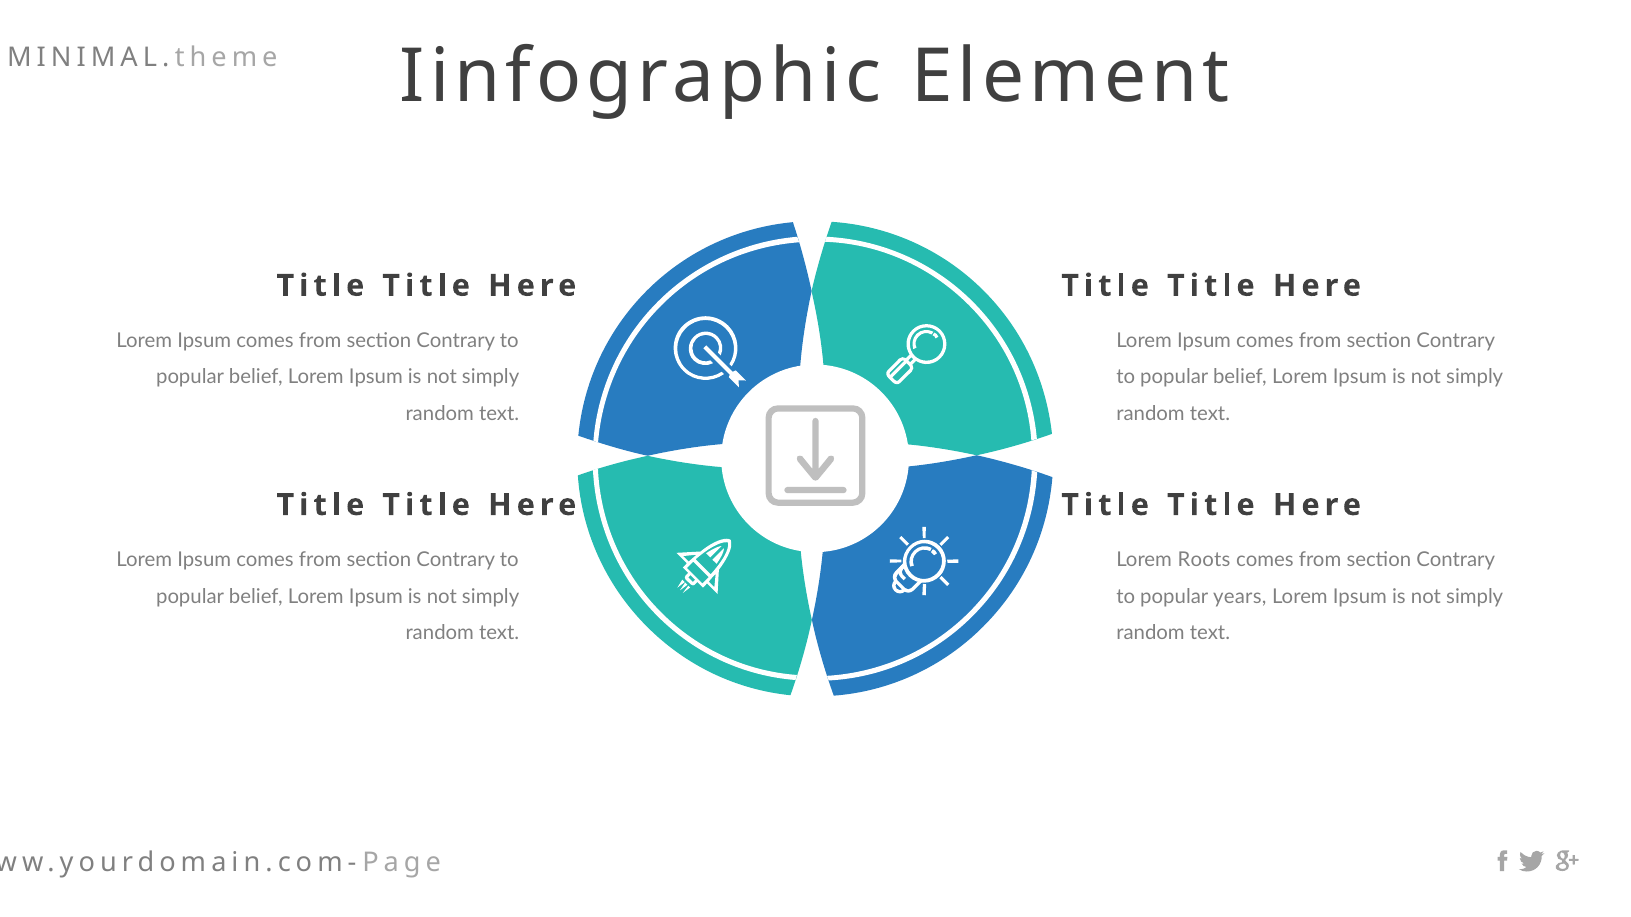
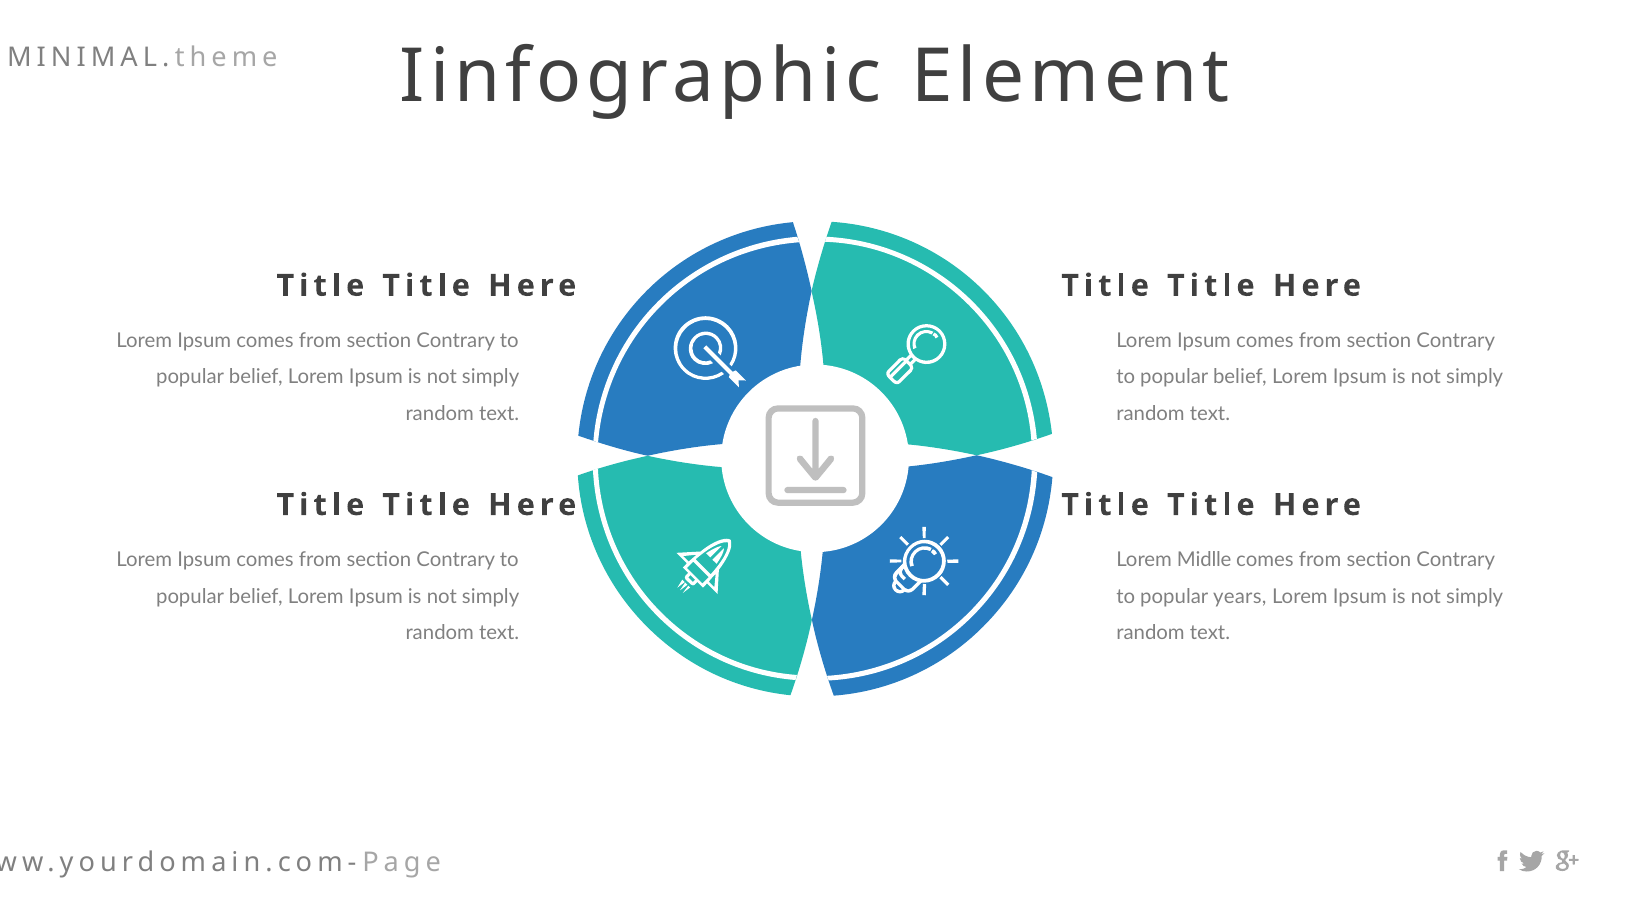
Roots: Roots -> Midlle (1204, 560)
